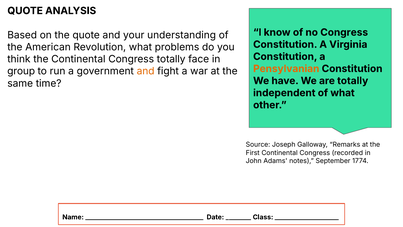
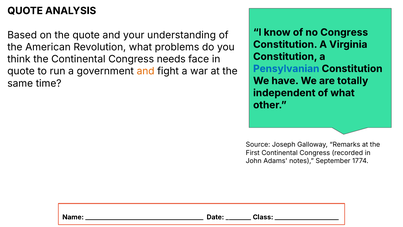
Congress totally: totally -> needs (171, 59)
Pensylvanian colour: orange -> blue (286, 69)
group: group -> quote (21, 71)
